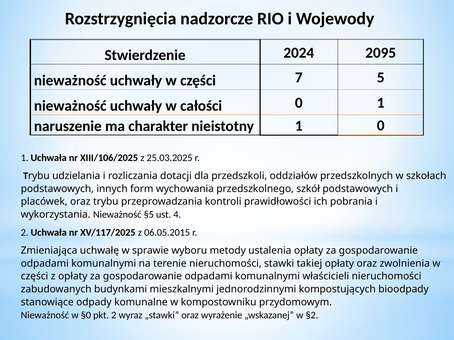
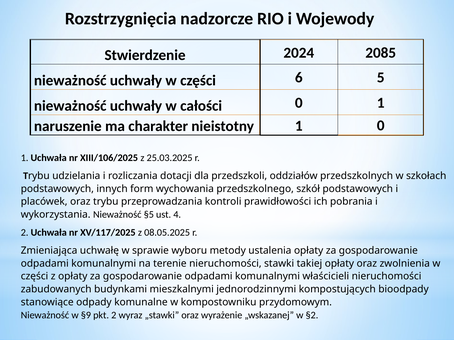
2095: 2095 -> 2085 (381, 53)
7: 7 -> 6 (299, 78)
06.05.2015: 06.05.2015 -> 08.05.2025 (167, 233)
§0: §0 -> §9 (86, 316)
